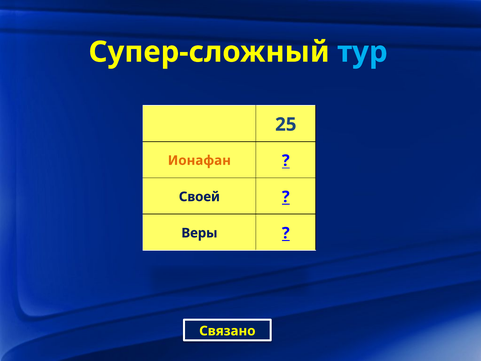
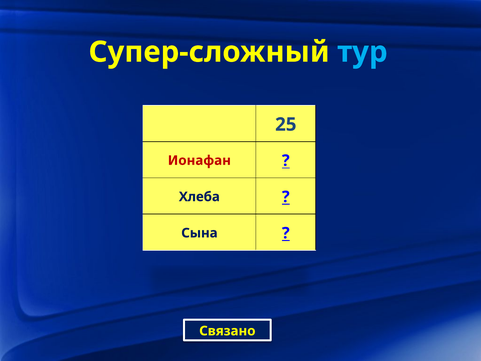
Ионафан colour: orange -> red (199, 160)
Своей: Своей -> Хлеба (199, 197)
Веры: Веры -> Сына (199, 233)
